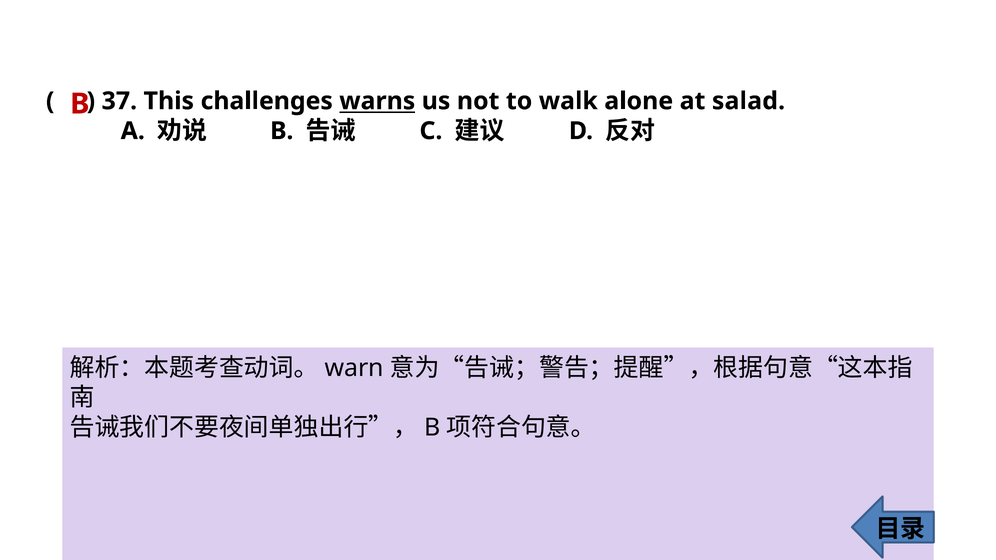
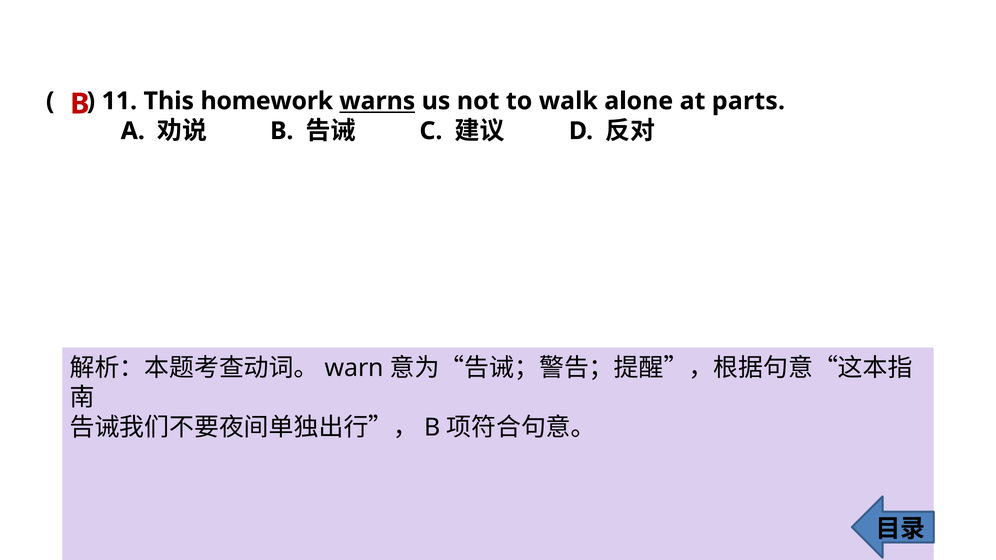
37: 37 -> 11 (119, 101)
challenges: challenges -> homework (267, 101)
salad: salad -> parts (748, 101)
